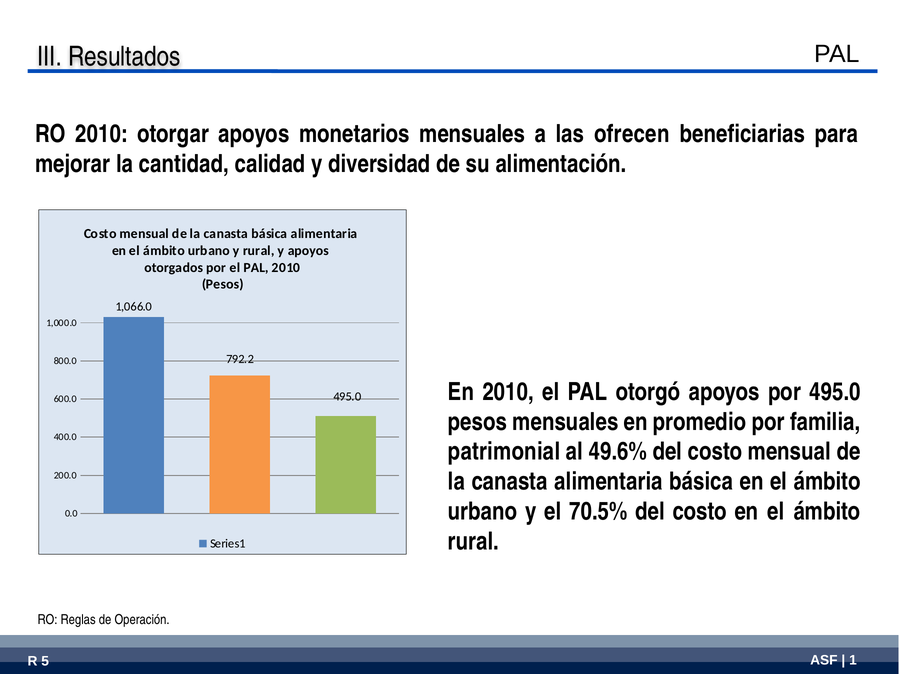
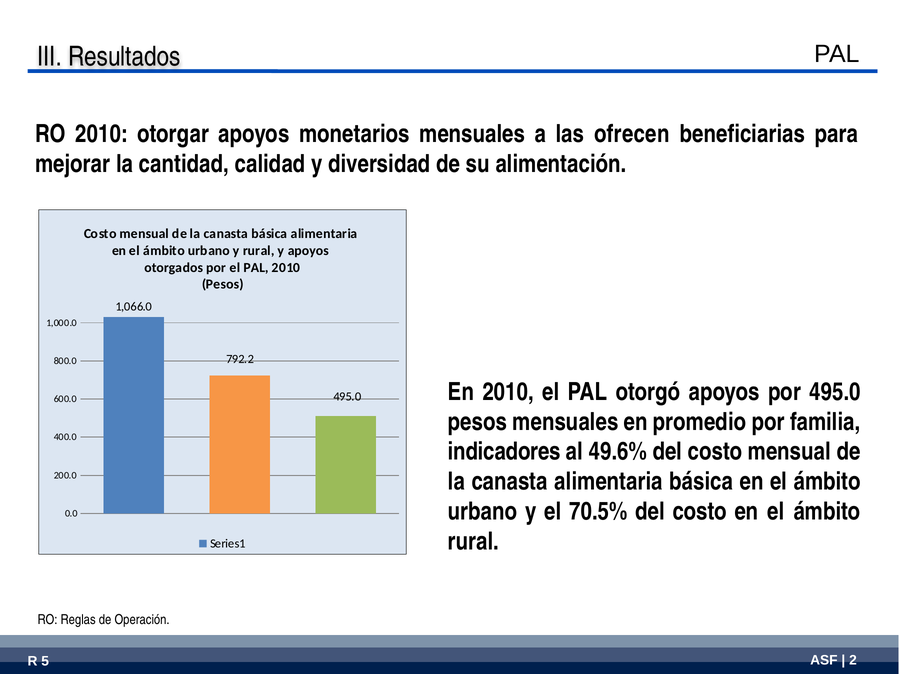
patrimonial: patrimonial -> indicadores (504, 452)
1: 1 -> 2 (853, 661)
